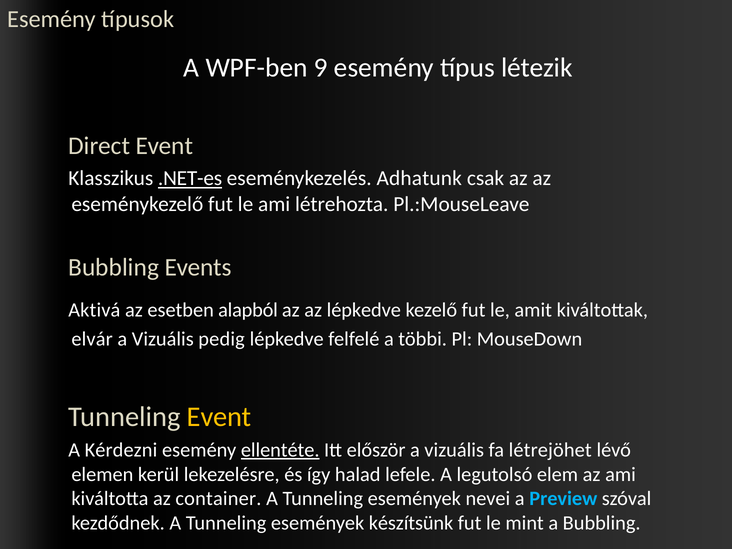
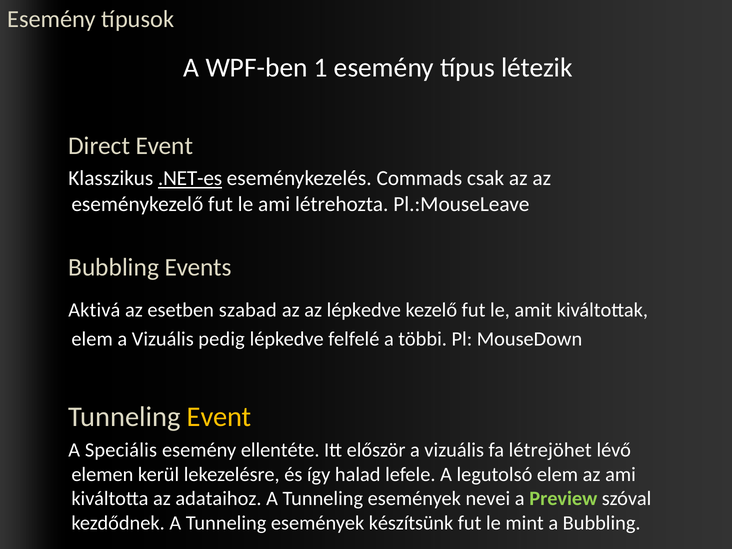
9: 9 -> 1 (321, 68)
Adhatunk: Adhatunk -> Commads (419, 178)
alapból: alapból -> szabad (248, 310)
elvár: elvár -> elem (92, 339)
Kérdezni: Kérdezni -> Speciális (121, 450)
ellentéte underline: present -> none (280, 450)
container: container -> adataihoz (219, 499)
Preview colour: light blue -> light green (563, 499)
